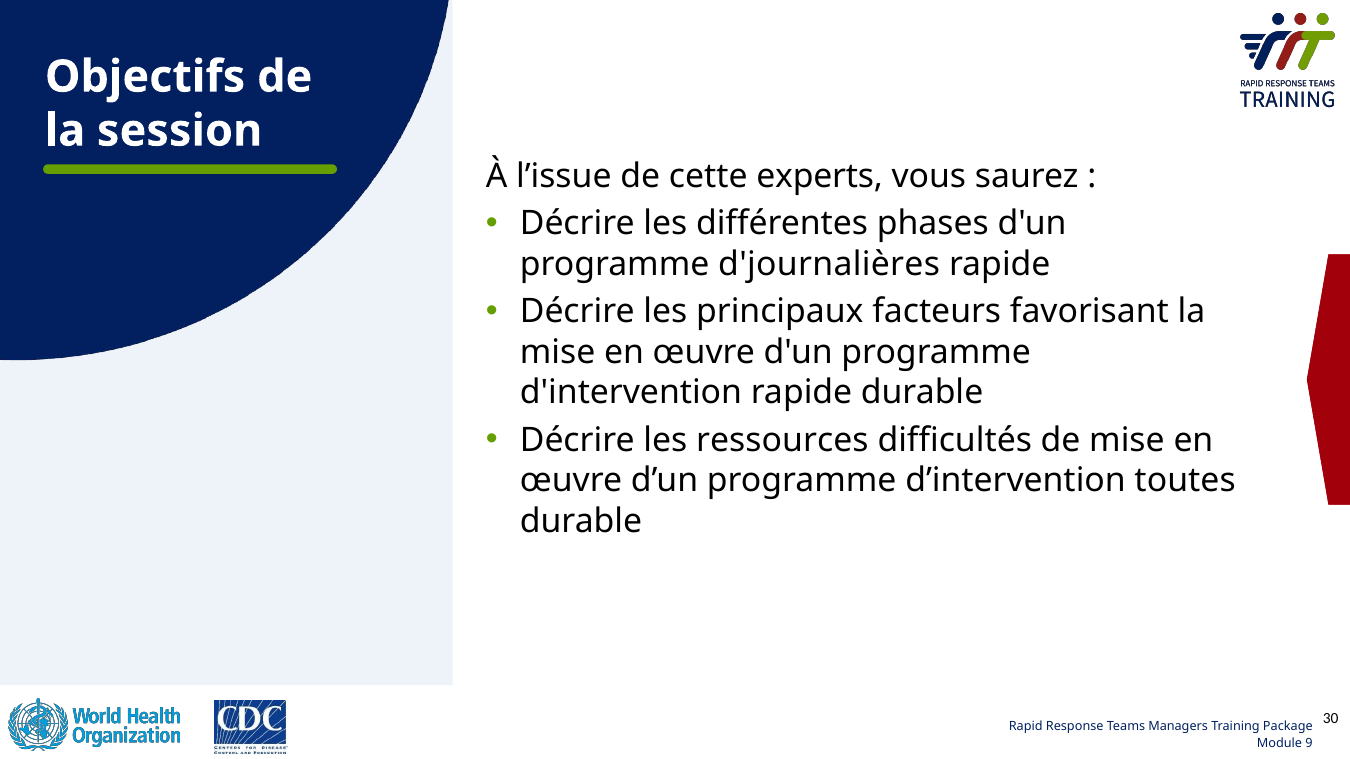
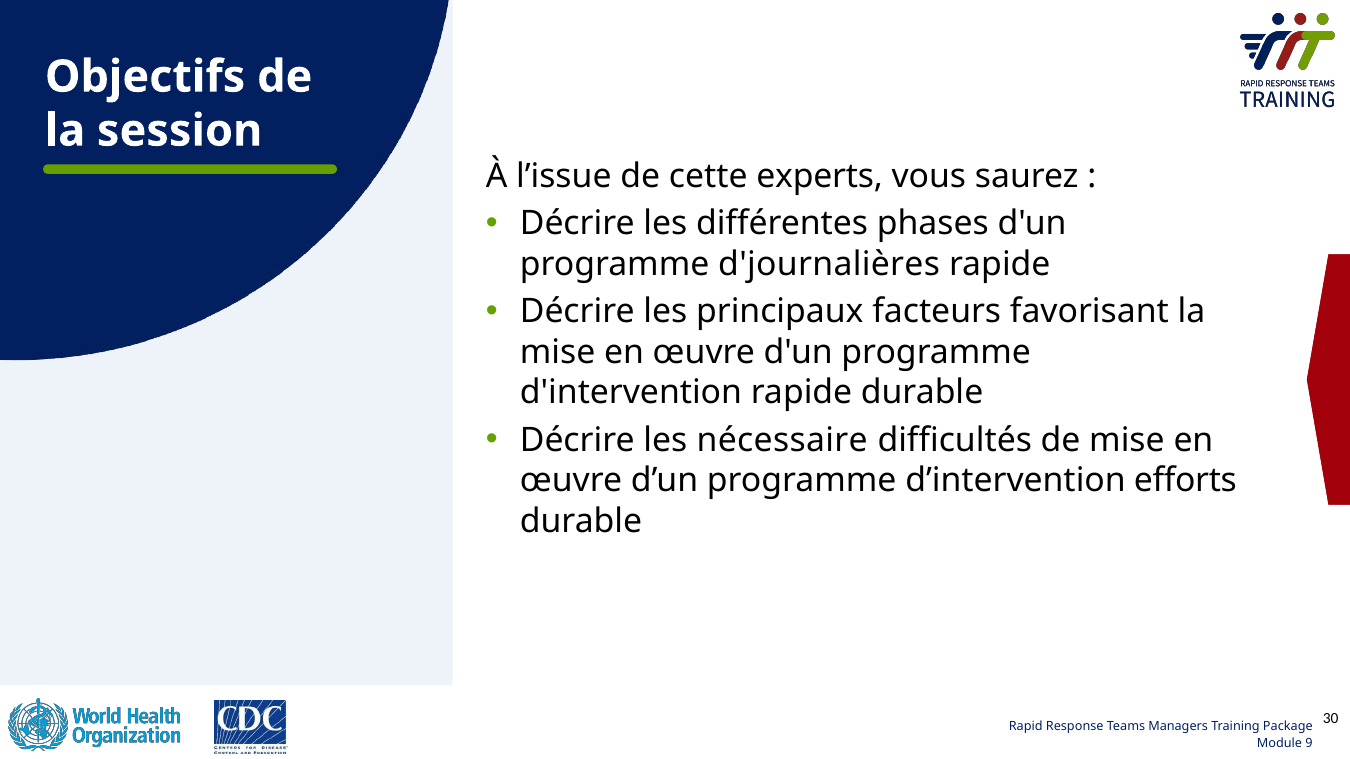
ressources: ressources -> nécessaire (782, 440)
toutes: toutes -> efforts (1185, 481)
